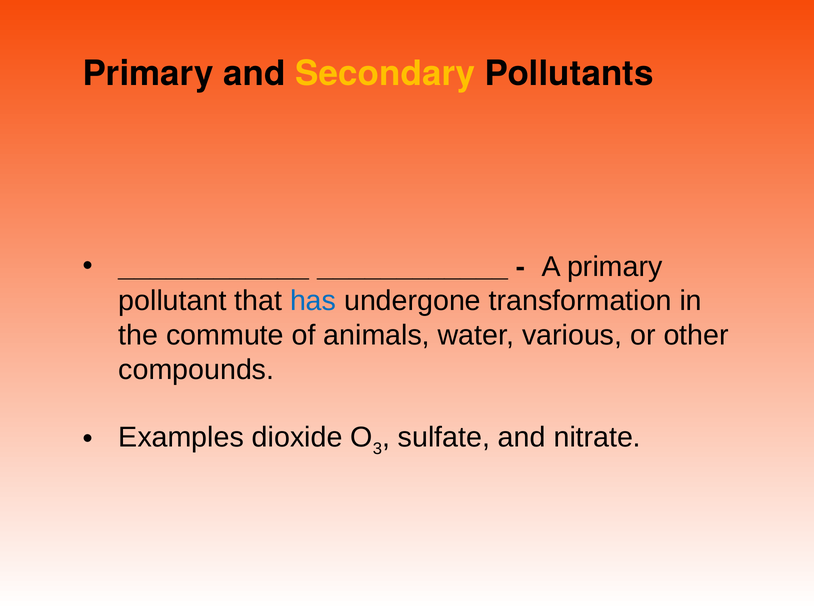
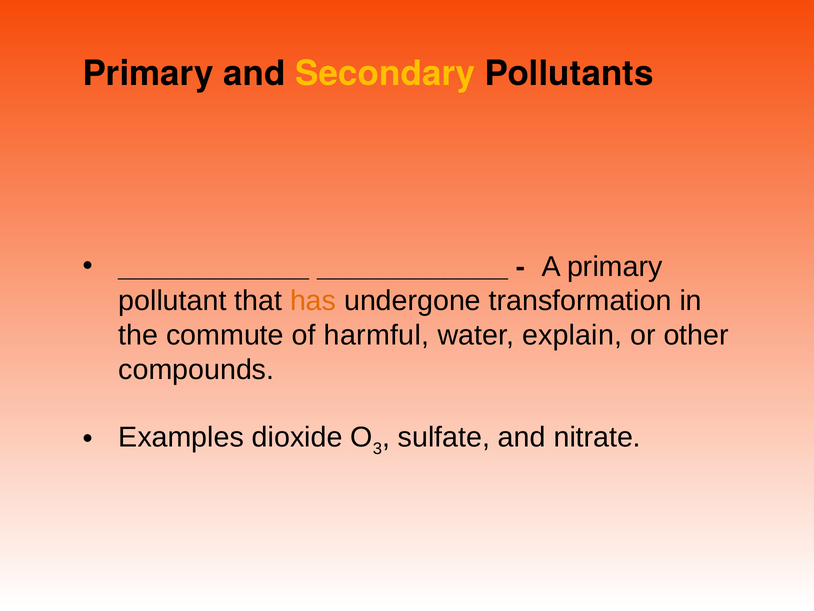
has colour: blue -> orange (313, 301)
animals: animals -> harmful (377, 335)
various: various -> explain (572, 335)
